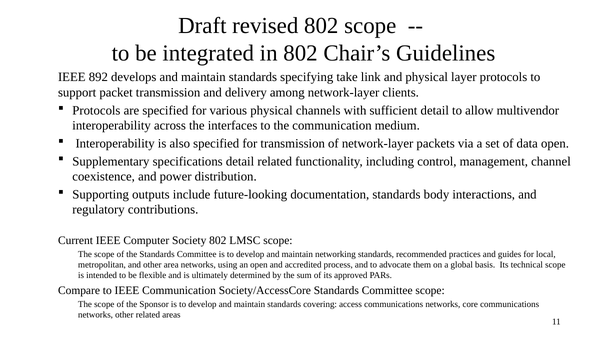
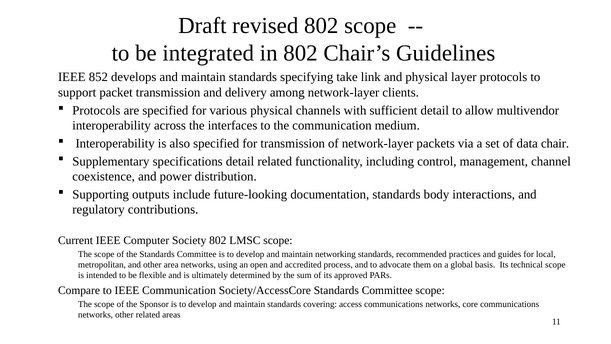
892: 892 -> 852 (98, 77)
data open: open -> chair (555, 143)
